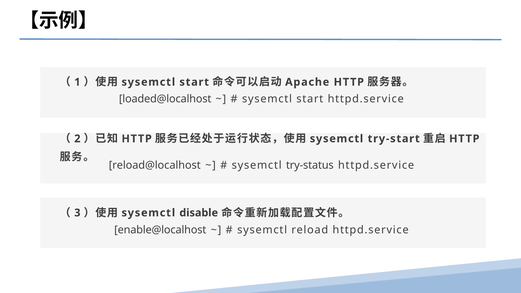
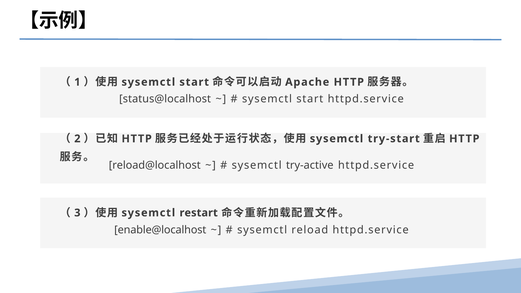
loaded@localhost: loaded@localhost -> status@localhost (165, 99)
try-status: try-status -> try-active (310, 165)
disable: disable -> restart (199, 213)
